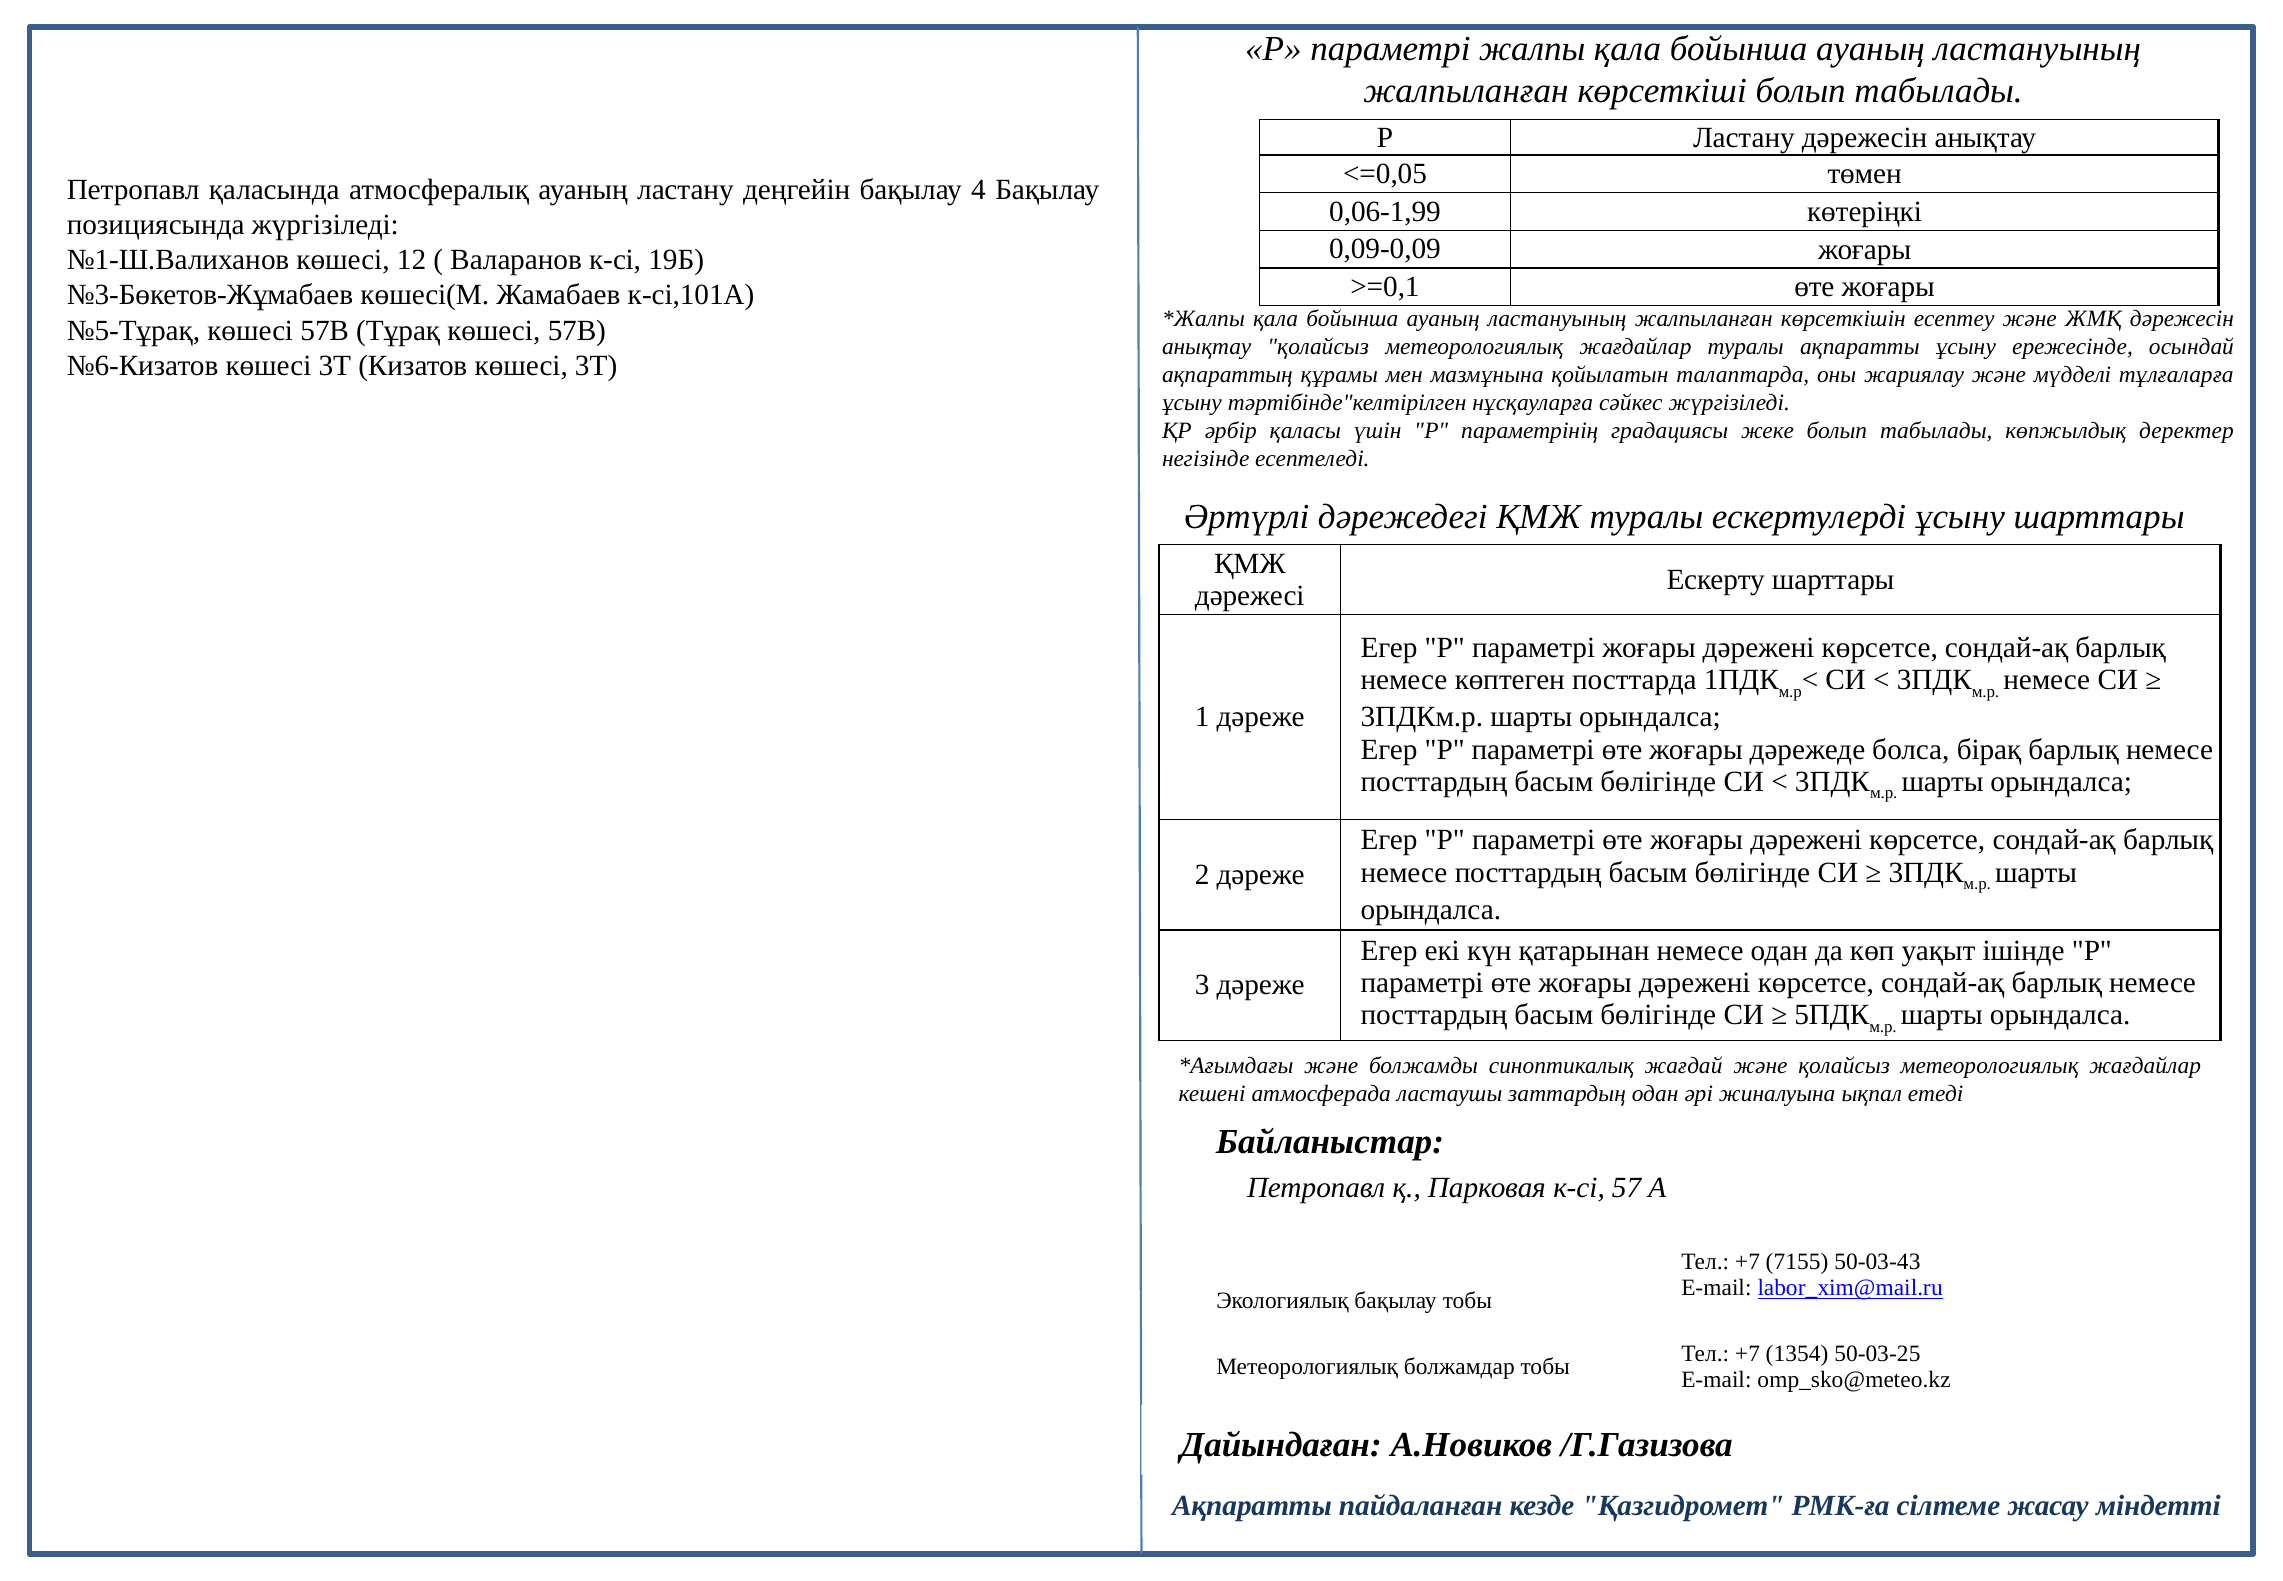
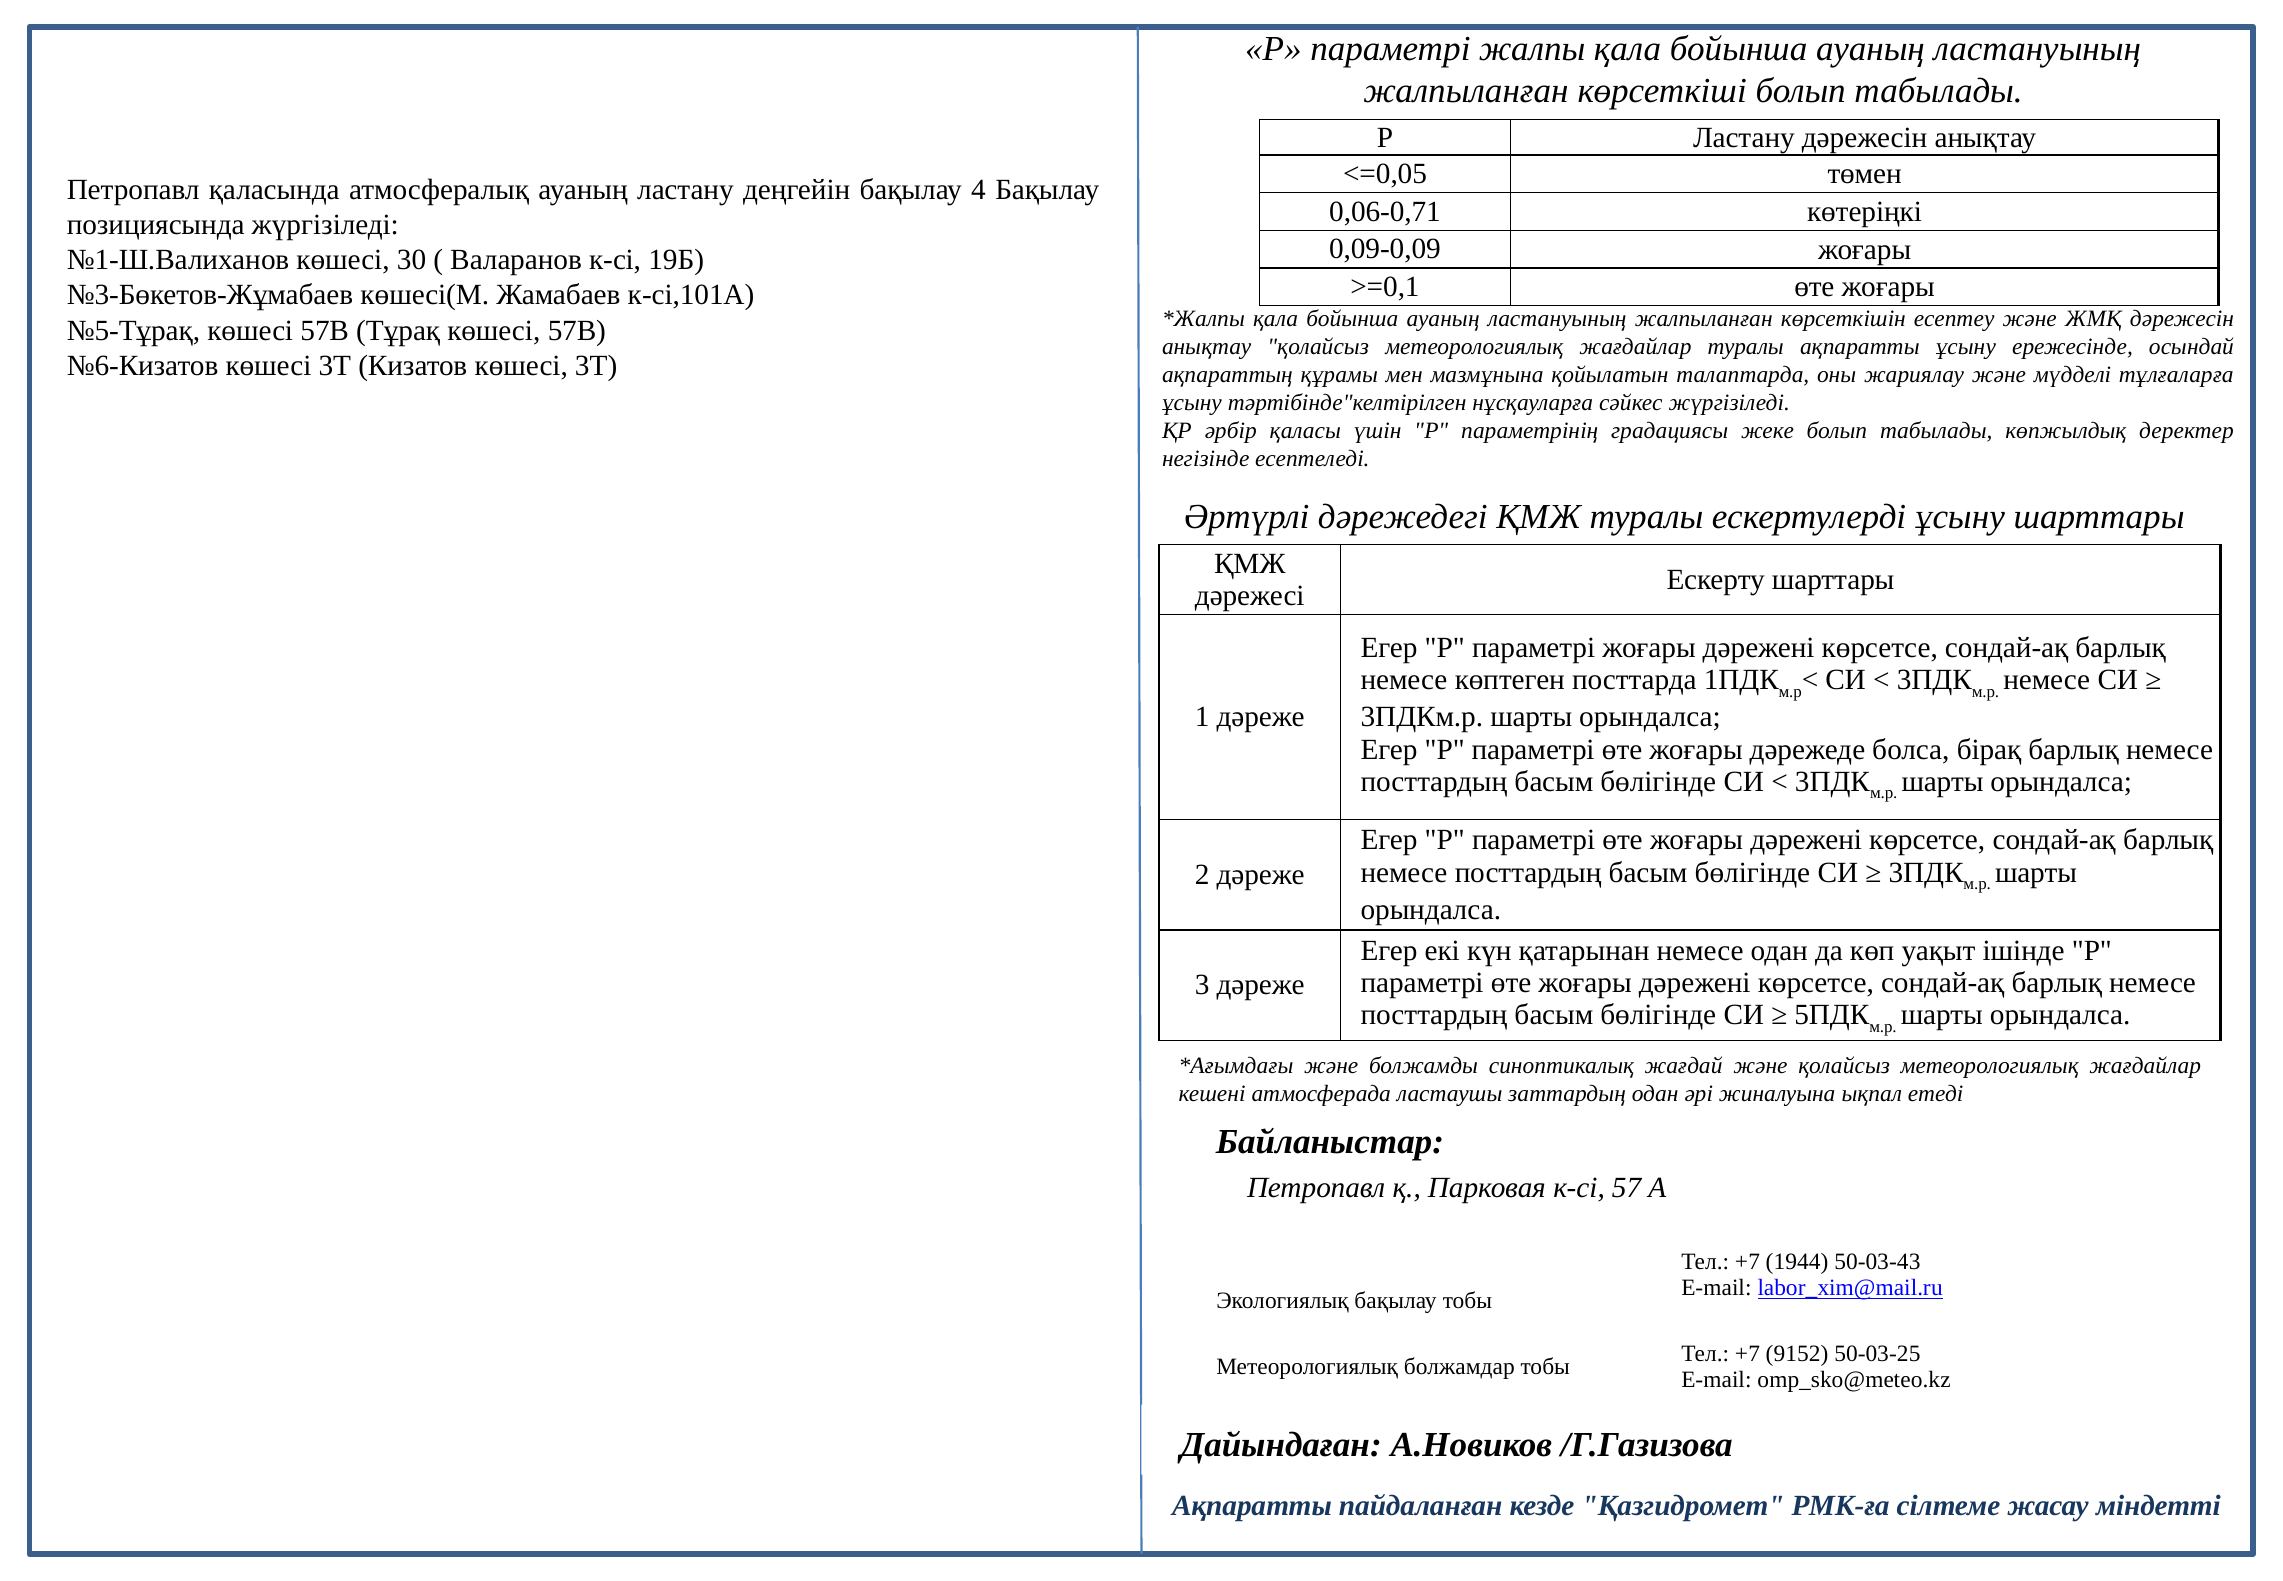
0,06-1,99: 0,06-1,99 -> 0,06-0,71 (1385, 211)
12: 12 -> 30 (412, 260)
7155: 7155 -> 1944 (1797, 1262)
1354: 1354 -> 9152 (1797, 1353)
